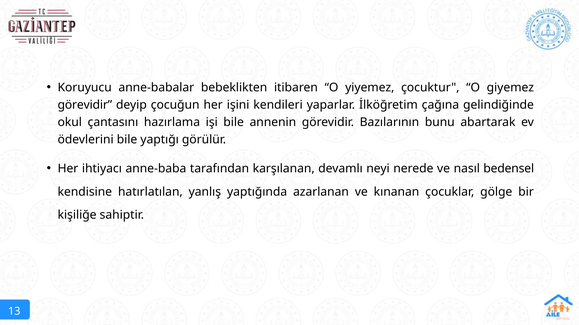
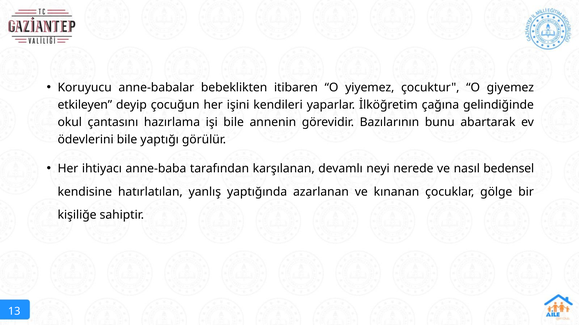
görevidir: görevidir -> etkileyen (85, 105)
